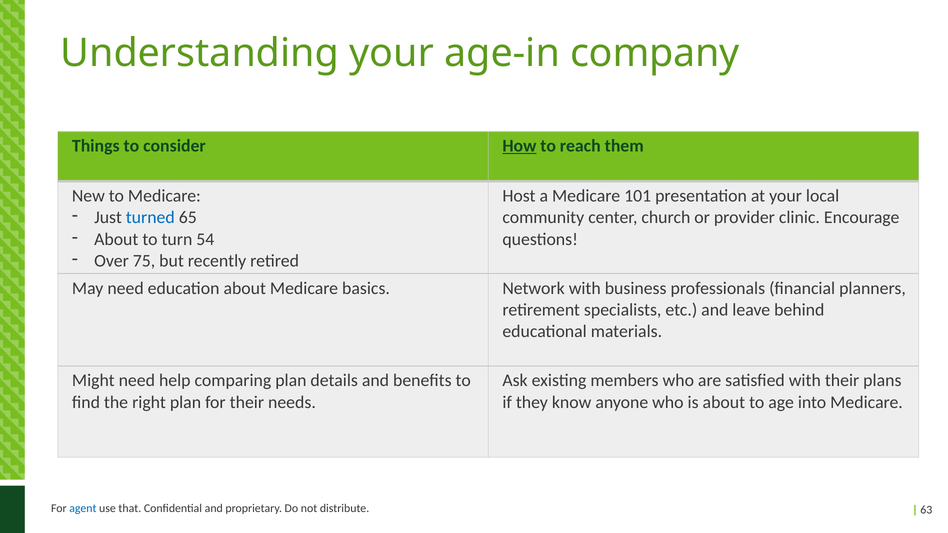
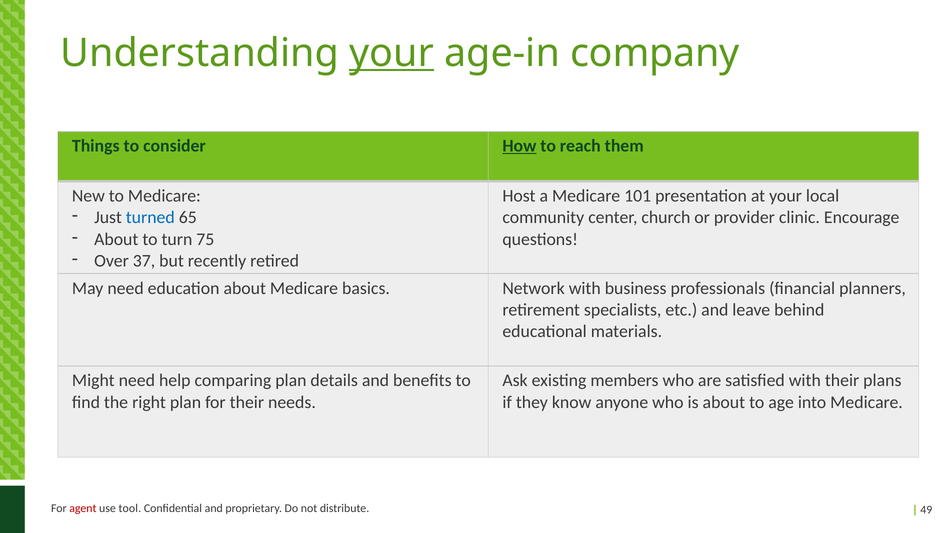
your underline: none -> present (392, 53)
54: 54 -> 75 (205, 239)
75: 75 -> 37 (144, 261)
agent colour: blue -> red (83, 509)
that: that -> tool (130, 509)
63: 63 -> 49 (926, 510)
